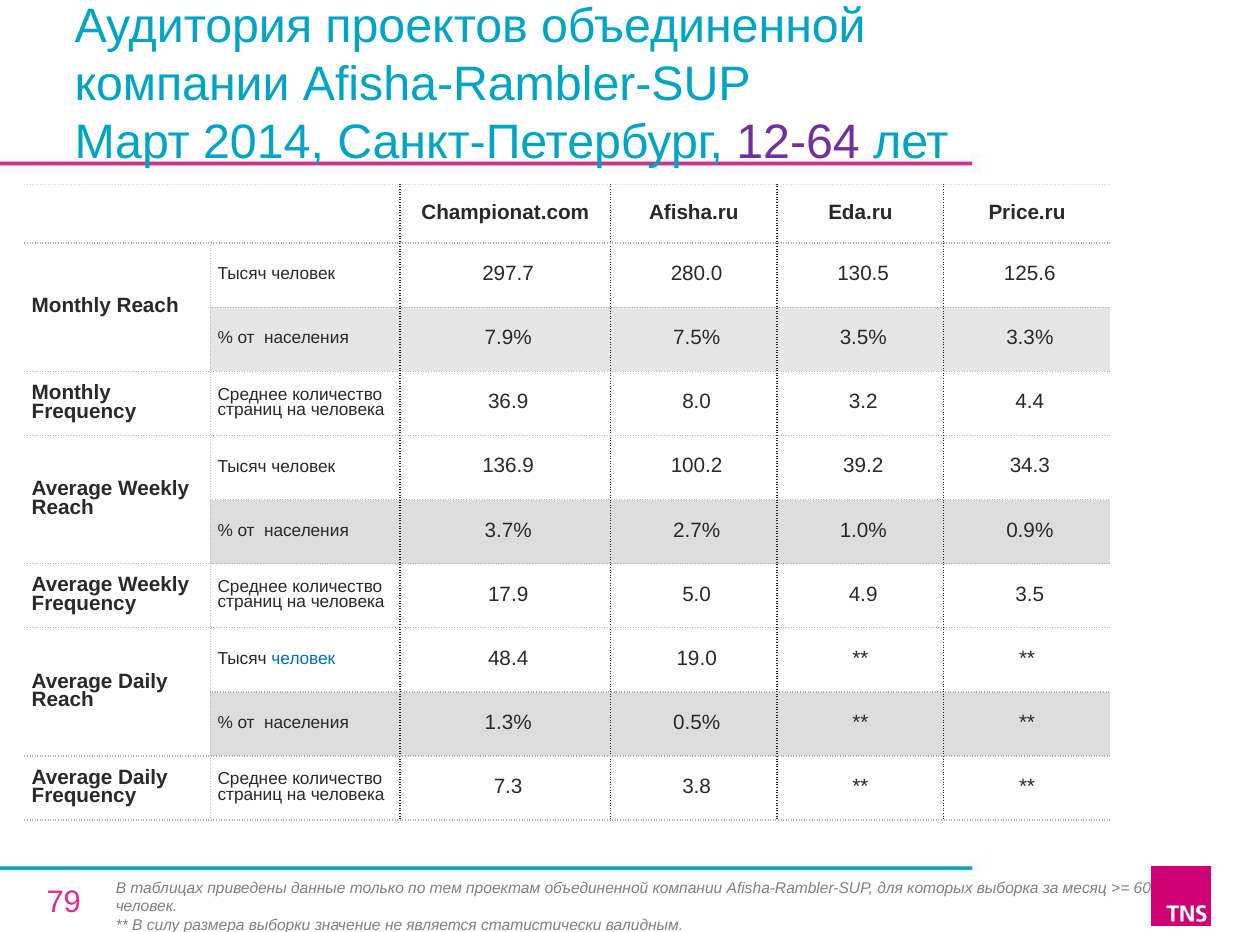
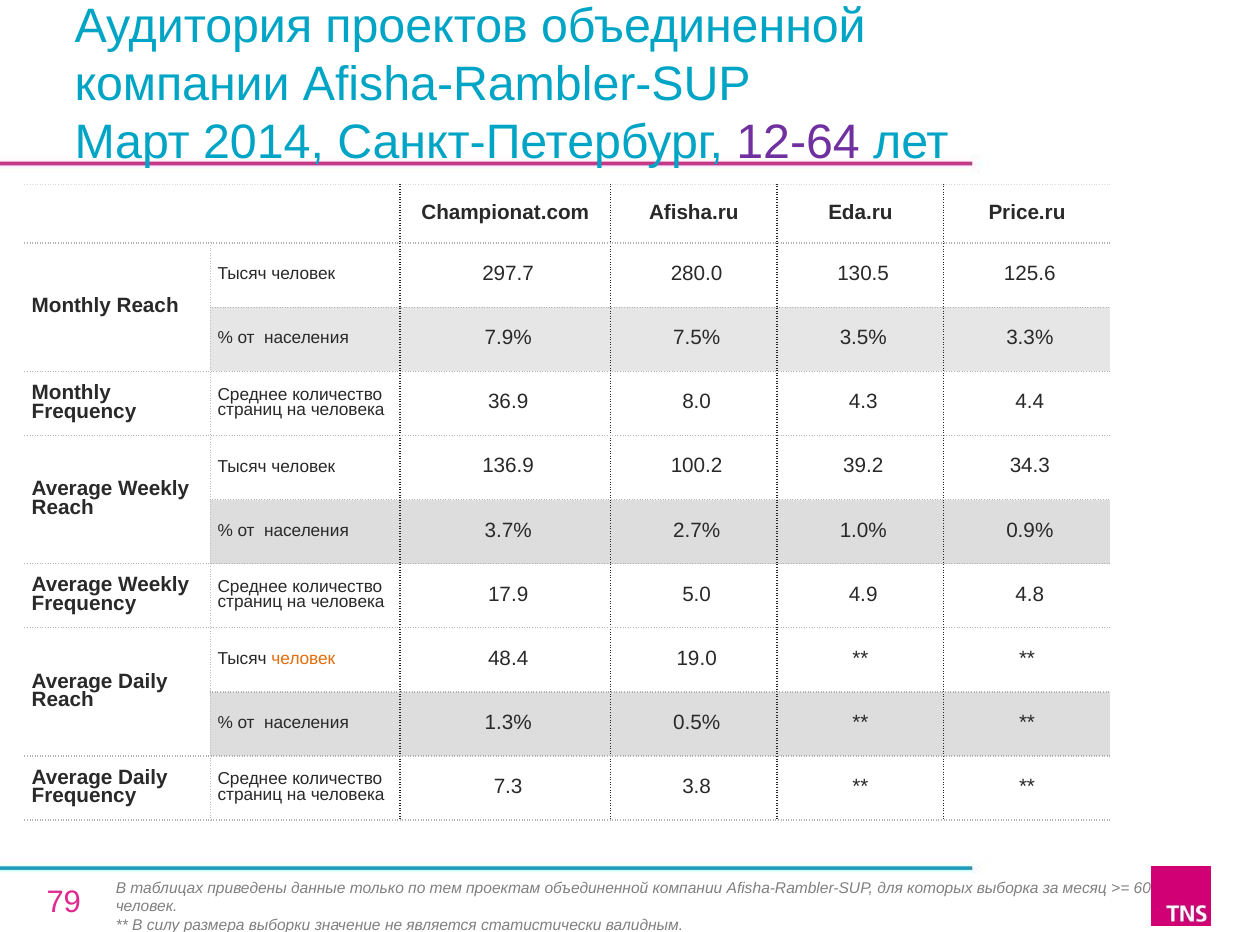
3.2: 3.2 -> 4.3 (863, 402)
3.5: 3.5 -> 4.8 (1030, 595)
человек colour: blue -> orange (303, 659)
